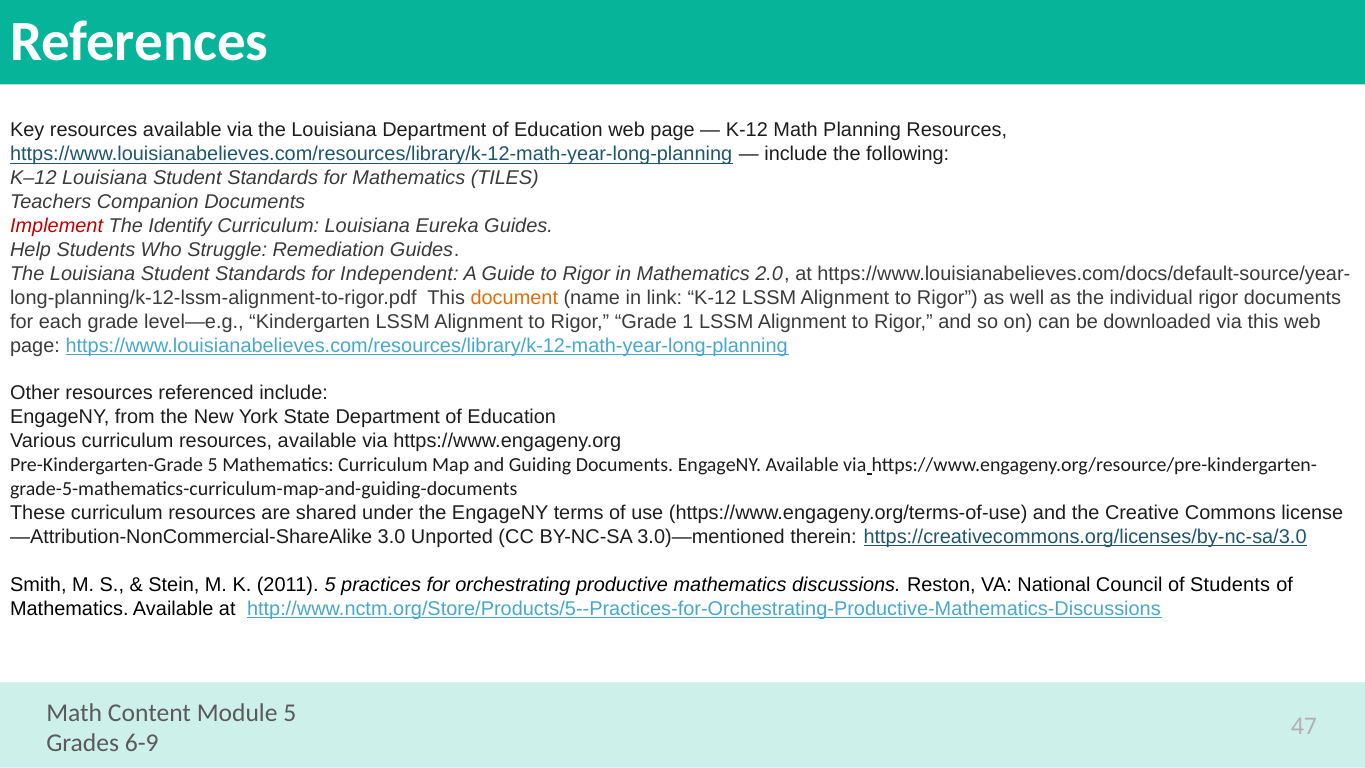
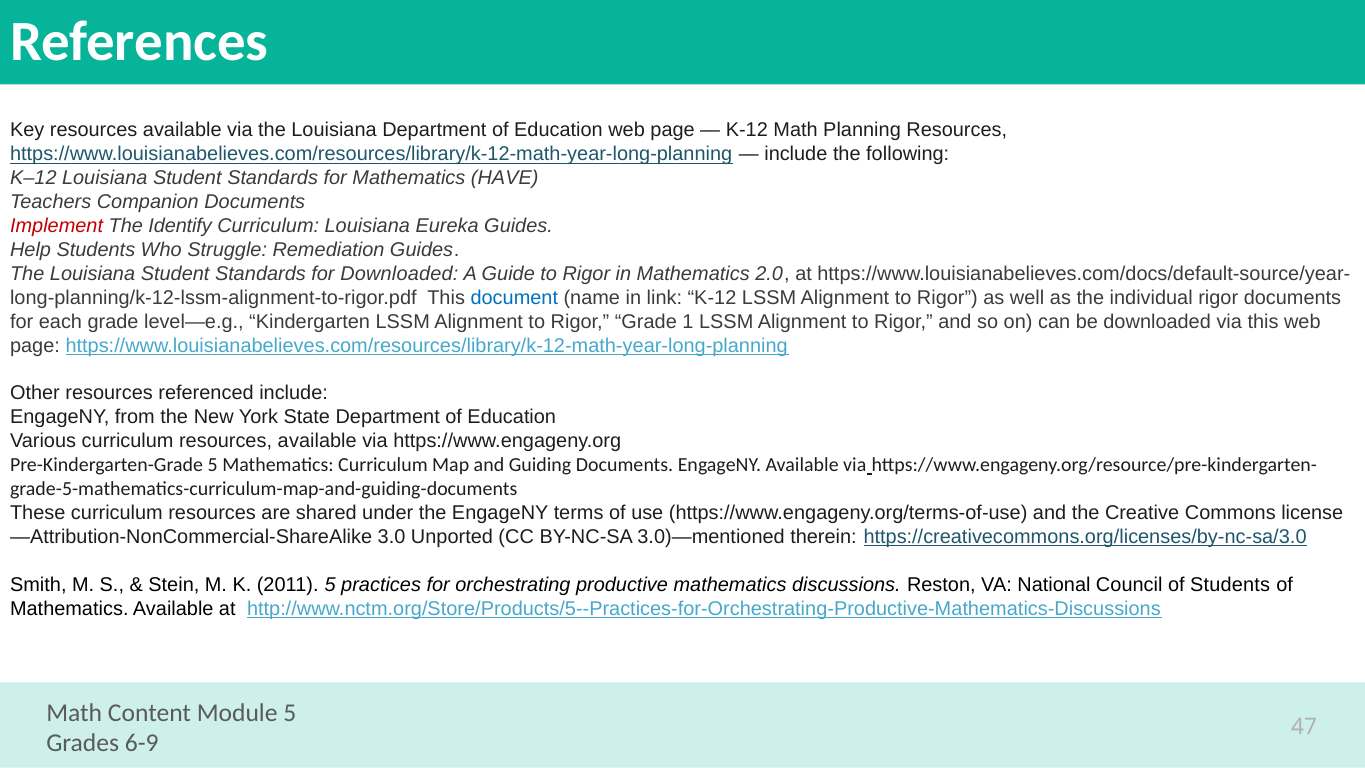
TILES: TILES -> HAVE (505, 178)
for Independent: Independent -> Downloaded (399, 274)
document colour: orange -> blue (514, 298)
